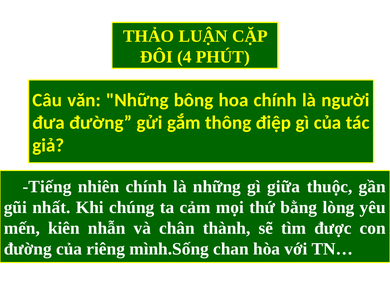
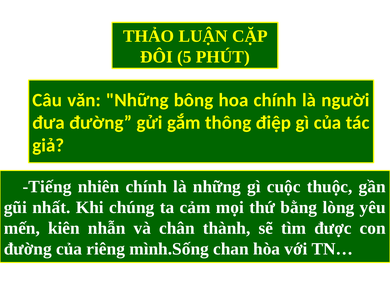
4: 4 -> 5 (184, 57)
giữa: giữa -> cuộc (284, 187)
